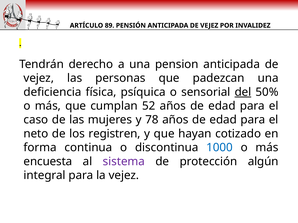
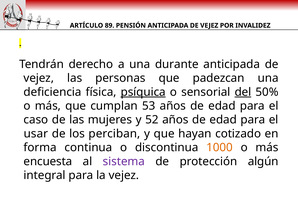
pension: pension -> durante (177, 64)
psíquica underline: none -> present (143, 92)
52: 52 -> 53 (149, 106)
78: 78 -> 52 (152, 120)
neto: neto -> usar (36, 134)
registren: registren -> perciban (114, 134)
1000 colour: blue -> orange (219, 148)
